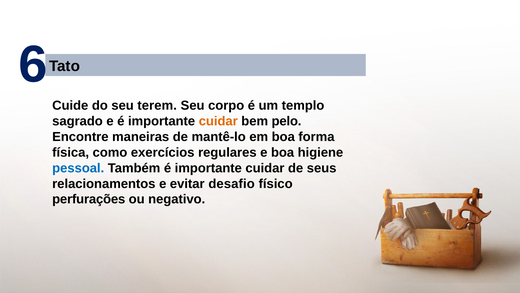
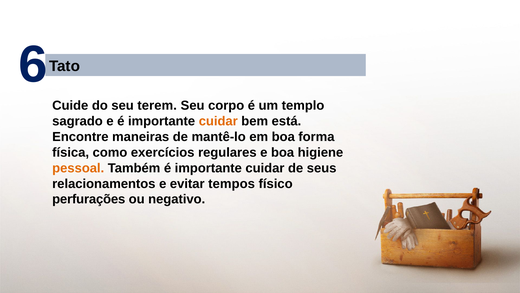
pelo: pelo -> está (286, 121)
pessoal colour: blue -> orange (78, 168)
desafio: desafio -> tempos (232, 183)
